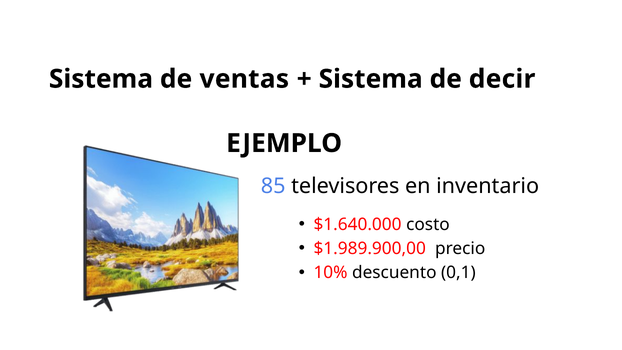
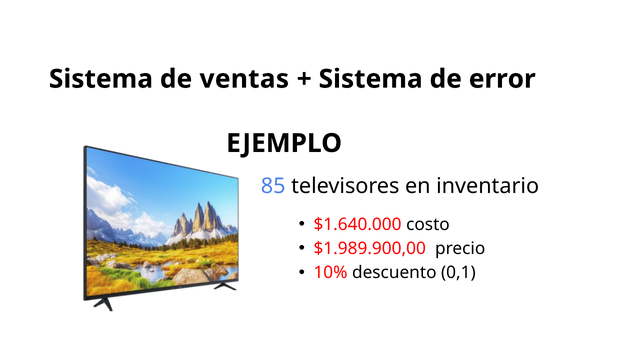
decir: decir -> error (502, 79)
